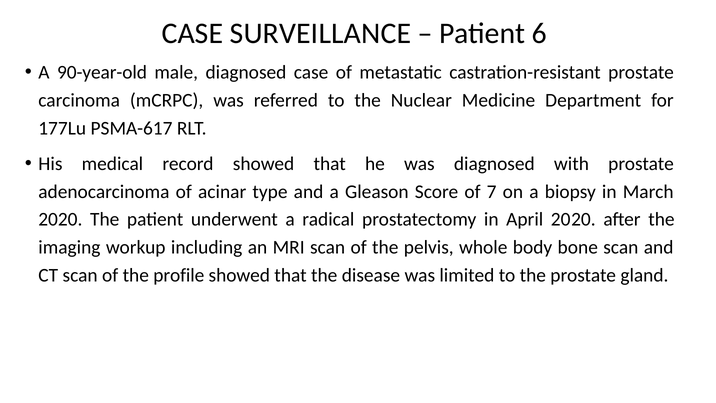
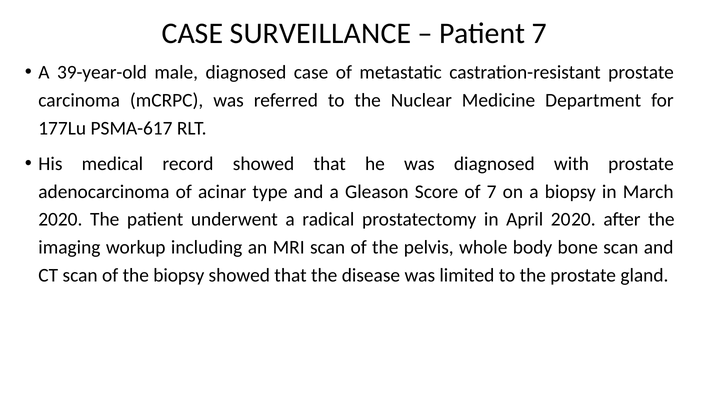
Patient 6: 6 -> 7 (539, 33)
90-year-old: 90-year-old -> 39-year-old (102, 72)
the profile: profile -> biopsy (179, 275)
